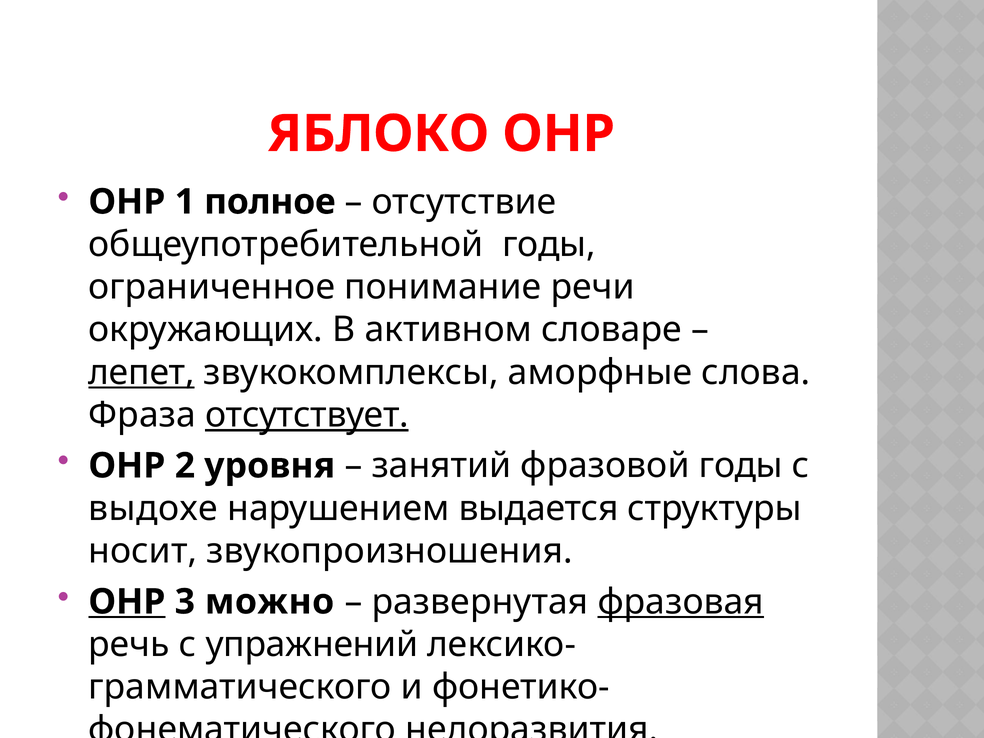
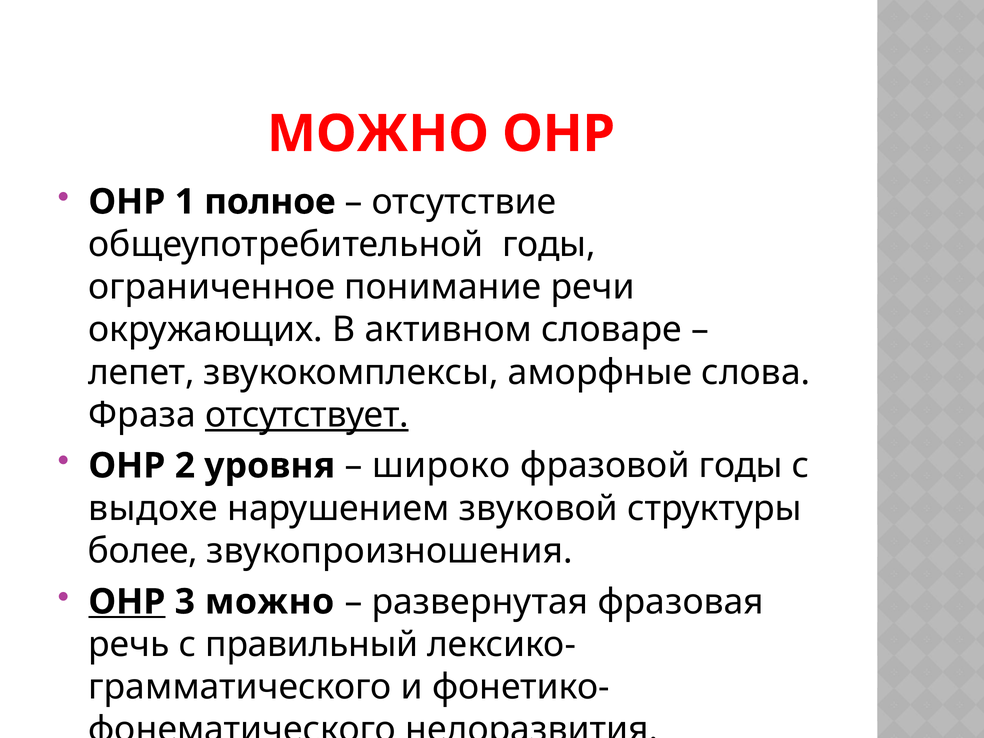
ЯБЛОКО: ЯБЛОКО -> МОЖНО (378, 134)
лепет underline: present -> none (141, 372)
занятий: занятий -> широко (441, 466)
выдается: выдается -> звуковой (538, 508)
носит: носит -> более (143, 551)
фразовая underline: present -> none (681, 602)
упражнений: упражнений -> правильный (312, 644)
